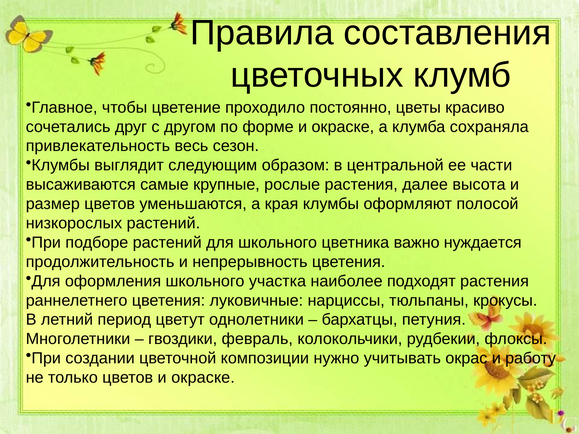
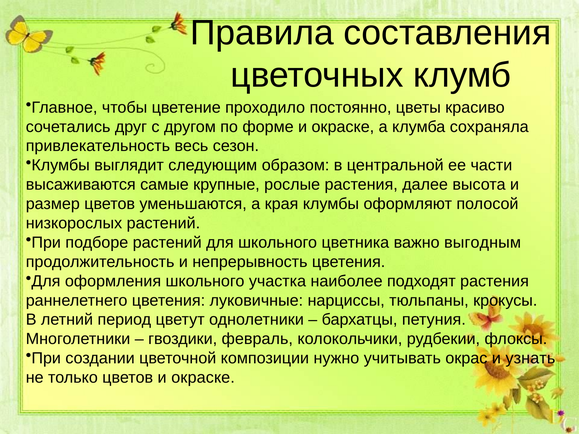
нуждается: нуждается -> выгодным (483, 243)
работу: работу -> узнать (530, 358)
